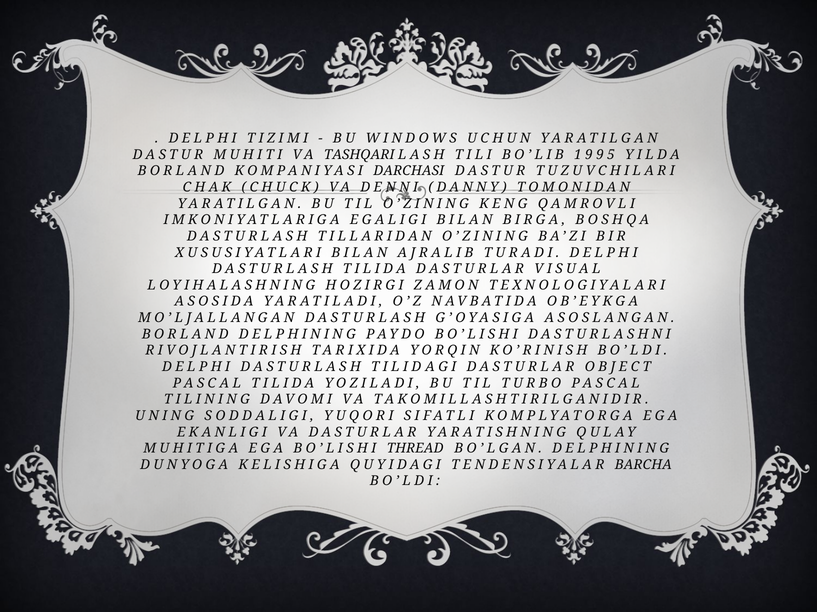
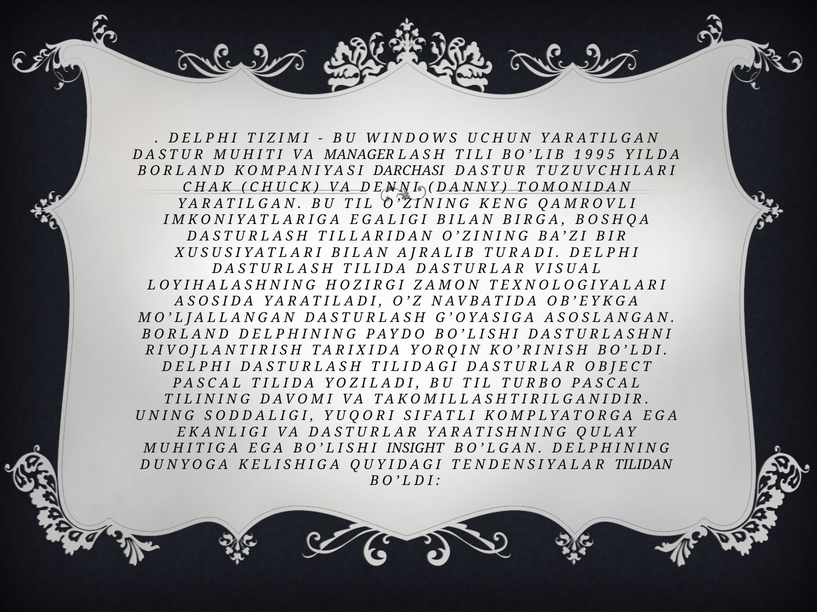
TASHQARI: TASHQARI -> MANAGER (359, 155)
THREAD: THREAD -> INSIGHT (415, 449)
BARCHA: BARCHA -> TILIDAN (643, 465)
